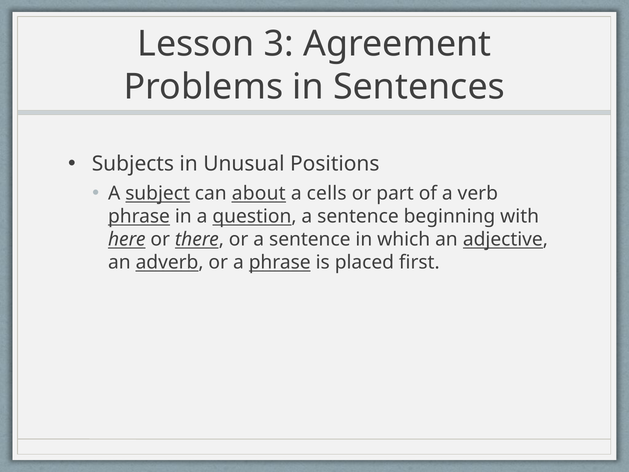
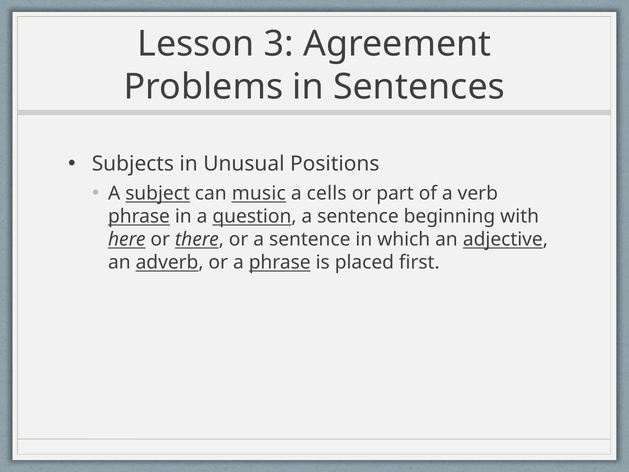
about: about -> music (259, 193)
